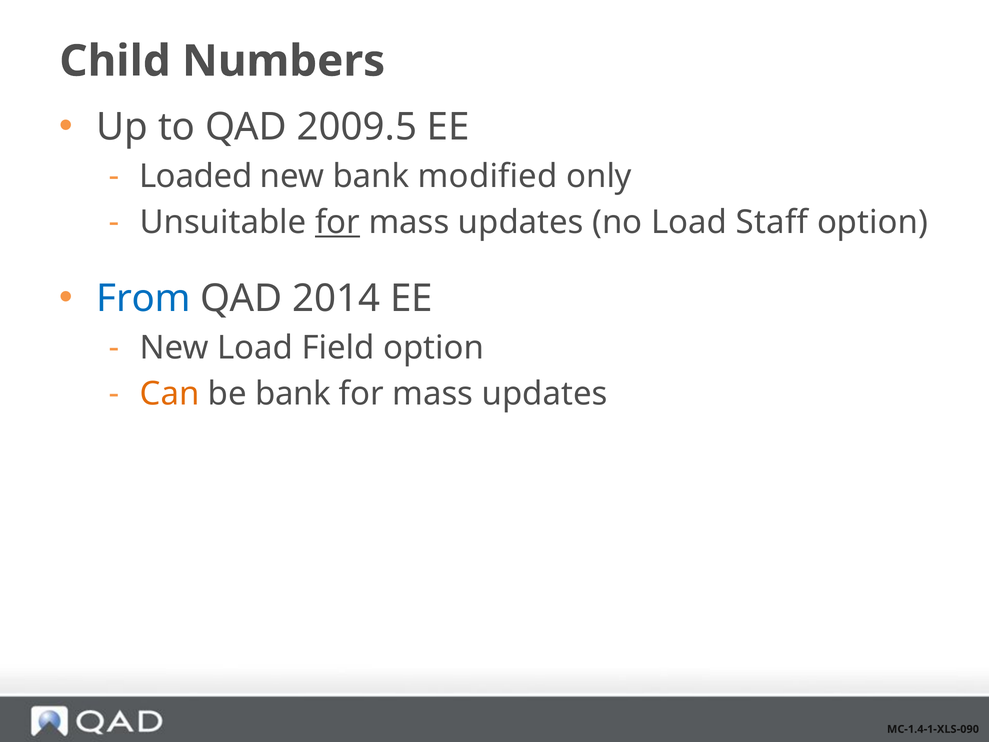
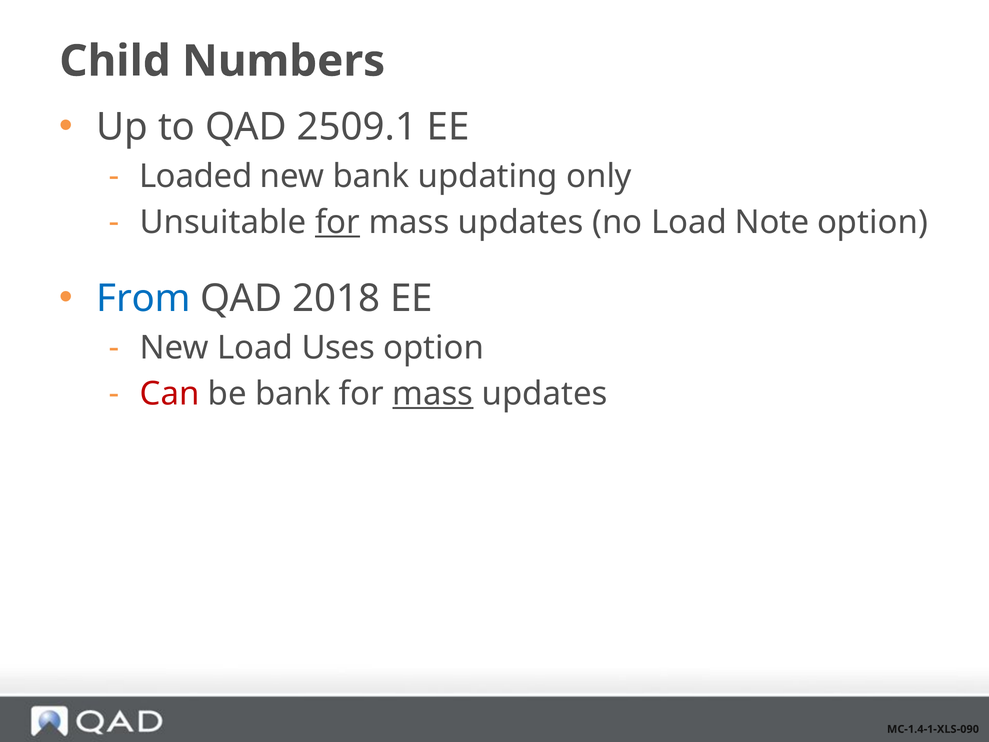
2009.5: 2009.5 -> 2509.1 (357, 127)
modified: modified -> updating (488, 176)
Staff: Staff -> Note (772, 222)
2014: 2014 -> 2018 (336, 299)
Field: Field -> Uses (338, 348)
Can colour: orange -> red (170, 394)
mass underline: none -> present (433, 394)
